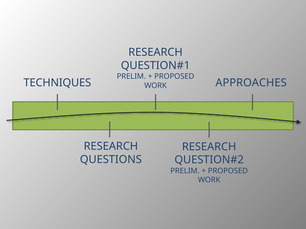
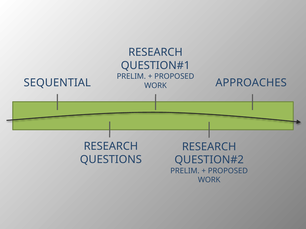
TECHNIQUES: TECHNIQUES -> SEQUENTIAL (57, 83)
